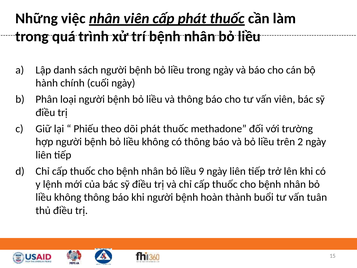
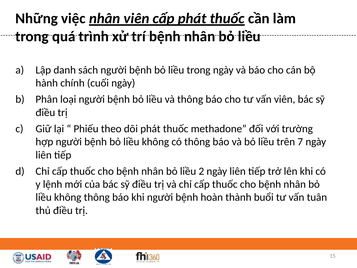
2: 2 -> 7 (300, 142)
9: 9 -> 2 (201, 171)
